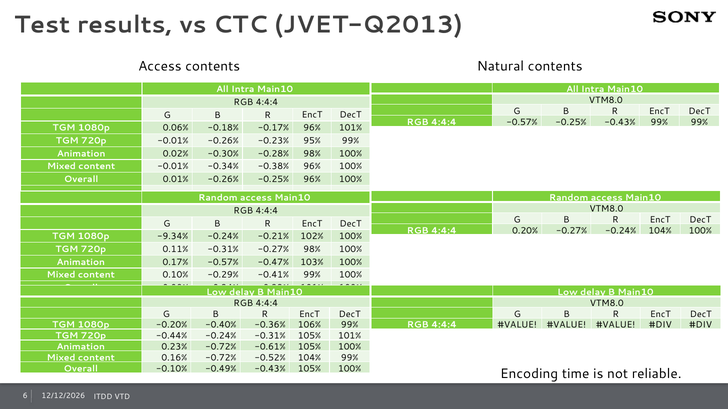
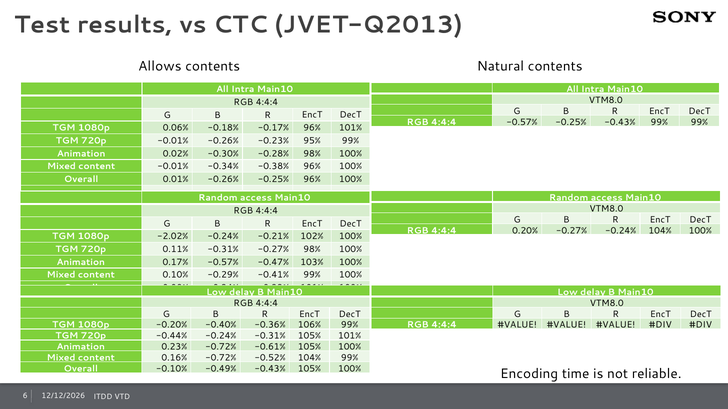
Access: Access -> Allows (160, 66)
-9.34%: -9.34% -> -2.02% (173, 236)
